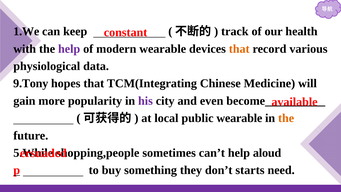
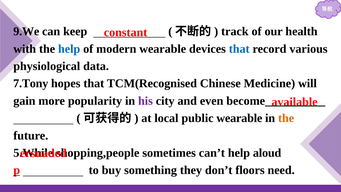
1.We: 1.We -> 9.We (26, 31)
help colour: purple -> blue (69, 49)
that colour: orange -> blue (239, 49)
9.Tony: 9.Tony -> 7.Tony (31, 83)
TCM(Integrating: TCM(Integrating -> TCM(Recognised (152, 83)
starts: starts -> floors (250, 170)
